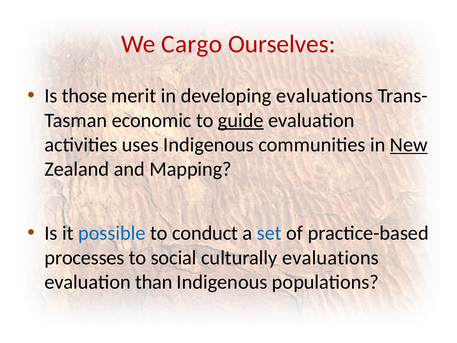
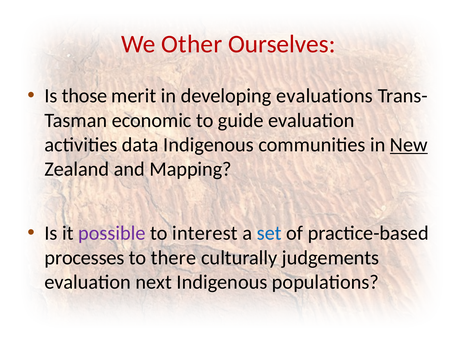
Cargo: Cargo -> Other (192, 44)
guide underline: present -> none (241, 120)
uses: uses -> data (140, 145)
possible colour: blue -> purple (112, 233)
conduct: conduct -> interest (205, 233)
social: social -> there (174, 257)
culturally evaluations: evaluations -> judgements (331, 257)
than: than -> next (154, 282)
